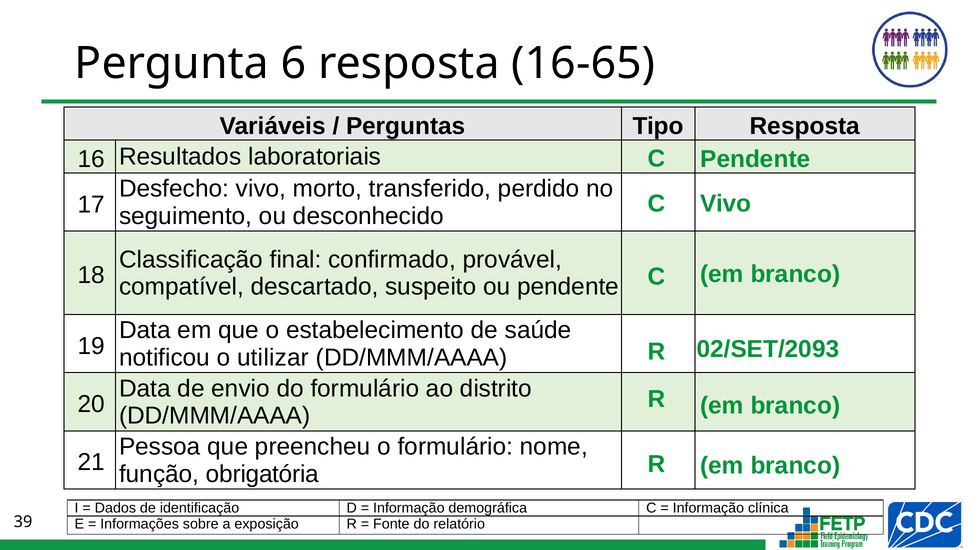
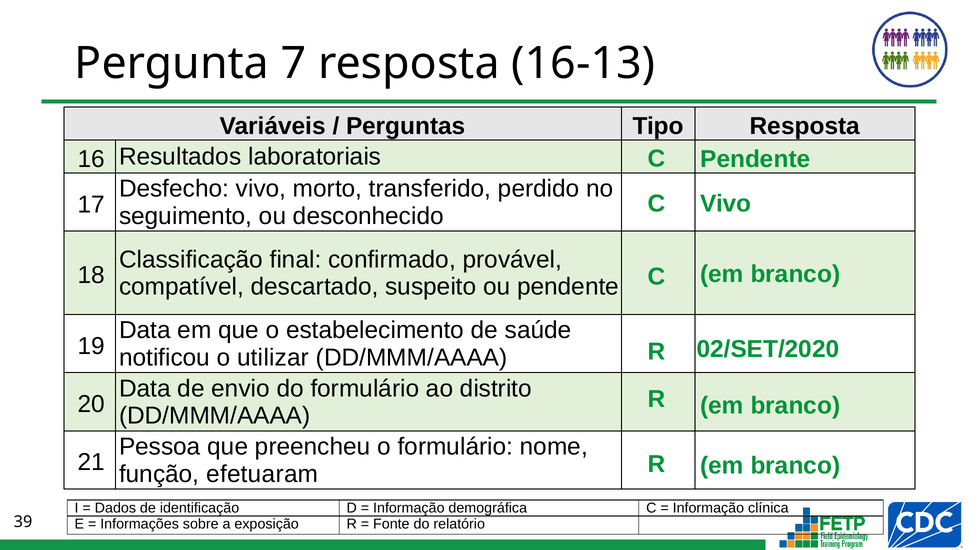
6: 6 -> 7 (294, 63)
16-65: 16-65 -> 16-13 (583, 63)
02/SET/2093: 02/SET/2093 -> 02/SET/2020 (768, 349)
obrigatória: obrigatória -> efetuaram (262, 474)
